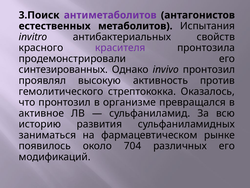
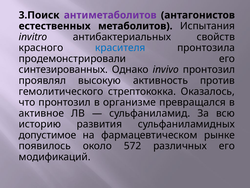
красителя colour: purple -> blue (120, 48)
заниматься: заниматься -> допустимое (47, 135)
704: 704 -> 572 (133, 146)
